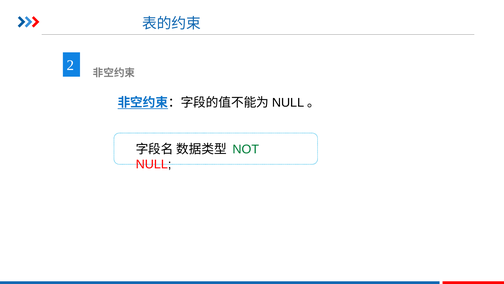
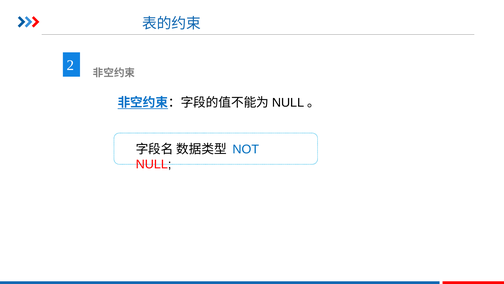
NOT colour: green -> blue (246, 149)
